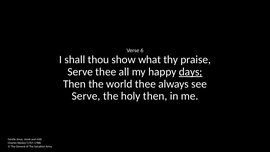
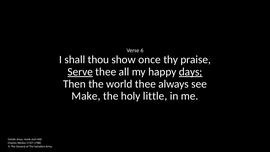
what: what -> once (149, 60)
Serve underline: none -> present (80, 72)
Serve: Serve -> Make (86, 96)
holy then: then -> little (155, 96)
